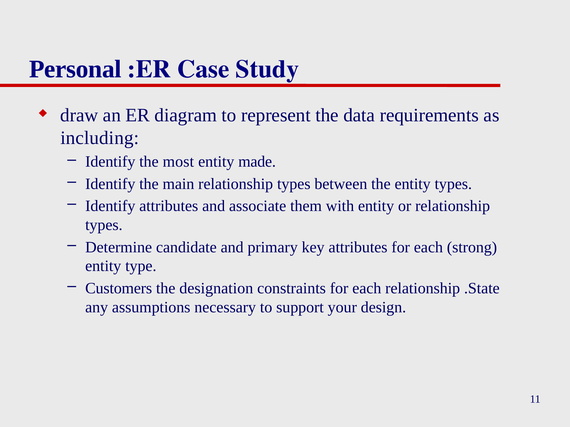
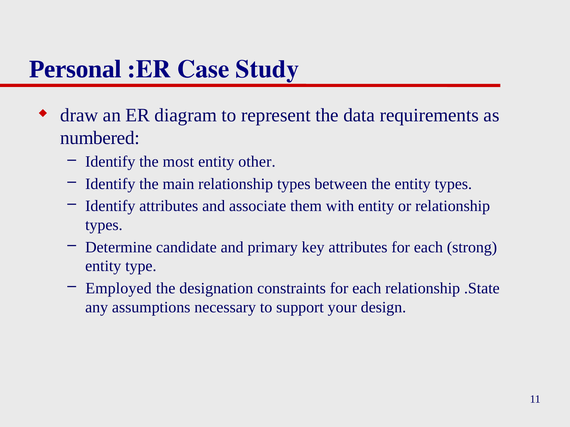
including: including -> numbered (100, 138)
made: made -> other (257, 162)
Customers: Customers -> Employed (119, 289)
